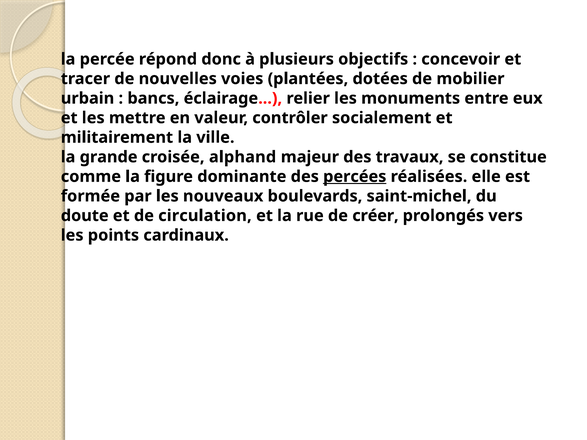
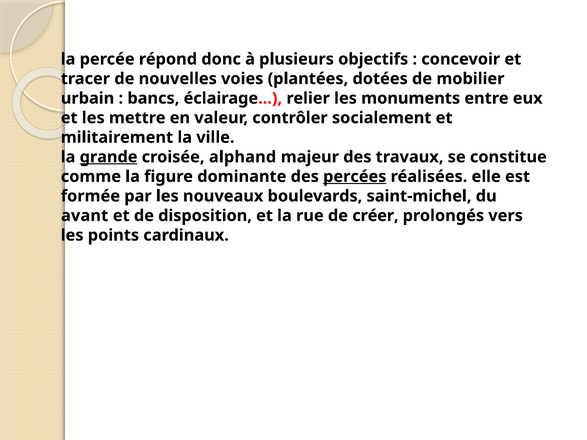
grande underline: none -> present (109, 157)
doute: doute -> avant (85, 216)
circulation: circulation -> disposition (205, 216)
